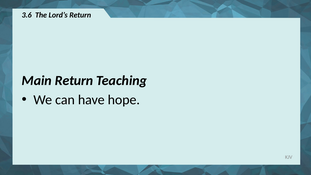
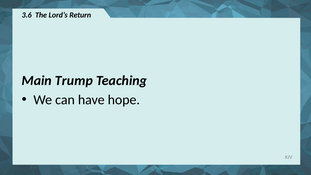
Main Return: Return -> Trump (74, 81)
